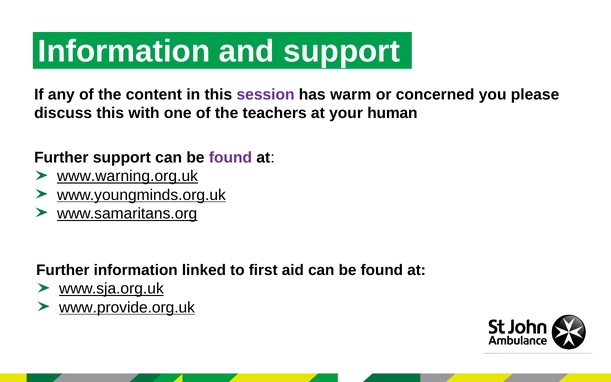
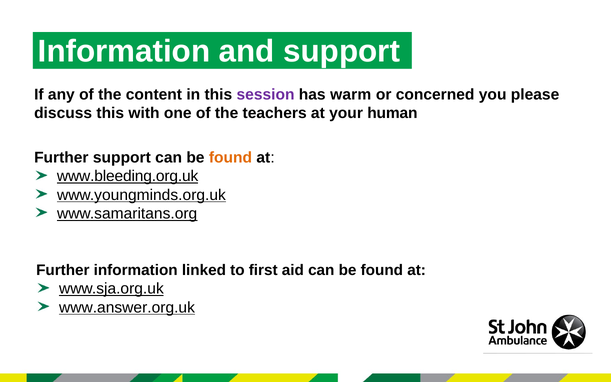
found colour: purple -> orange (230, 157)
www.warning.org.uk: www.warning.org.uk -> www.bleeding.org.uk (128, 176)
www.provide.org.uk: www.provide.org.uk -> www.answer.org.uk (127, 307)
